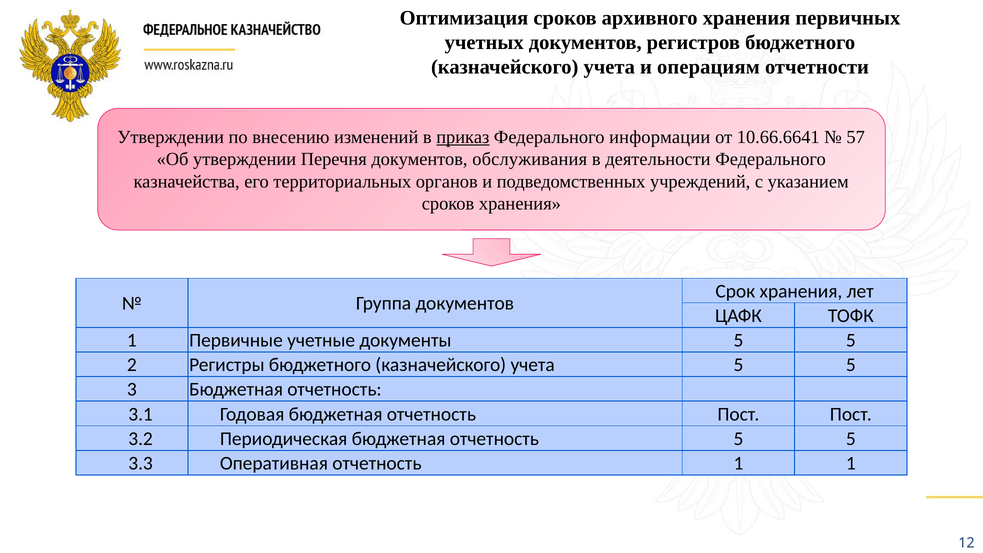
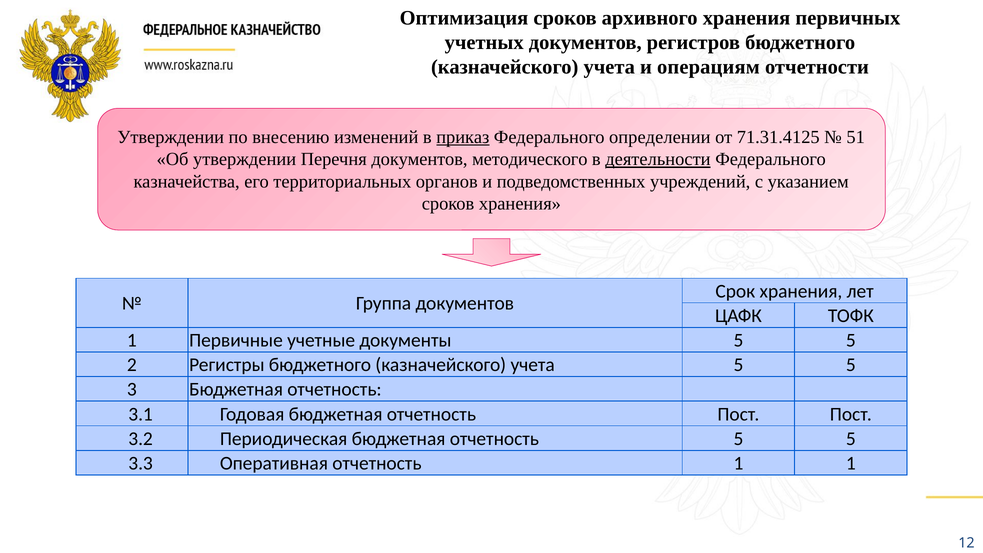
информации: информации -> определении (660, 137)
10.66.6641: 10.66.6641 -> 71.31.4125 (778, 137)
57: 57 -> 51 (856, 137)
обслуживания: обслуживания -> методического (530, 159)
деятельности underline: none -> present (658, 159)
